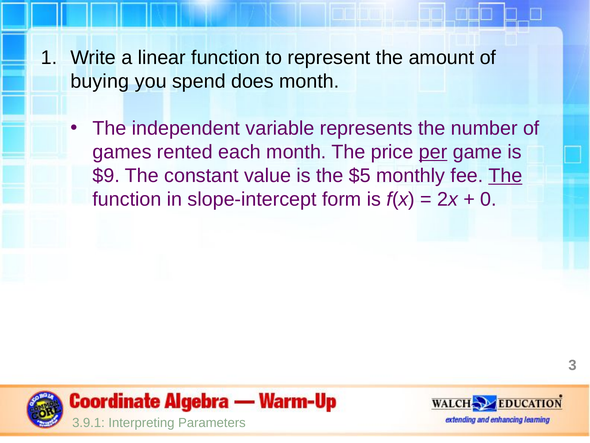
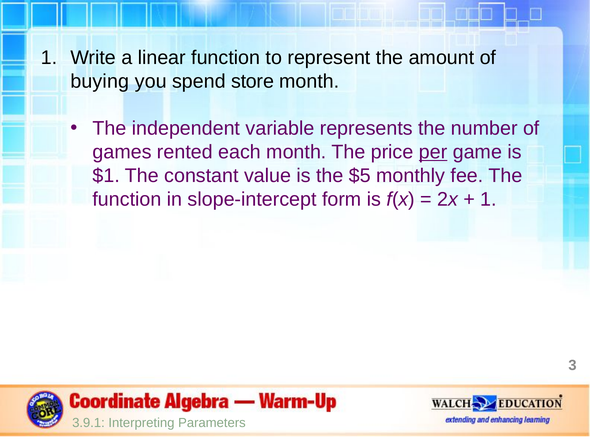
does: does -> store (252, 81)
$9: $9 -> $1 (106, 176)
The underline: present -> none (505, 176)
0: 0 -> 1 (488, 199)
